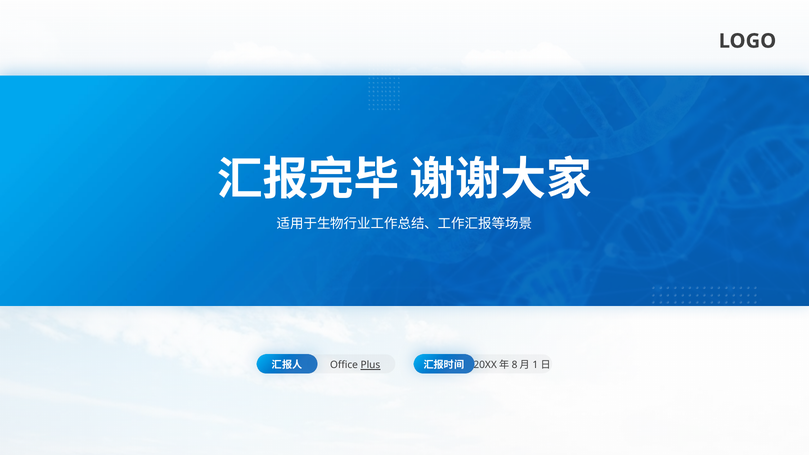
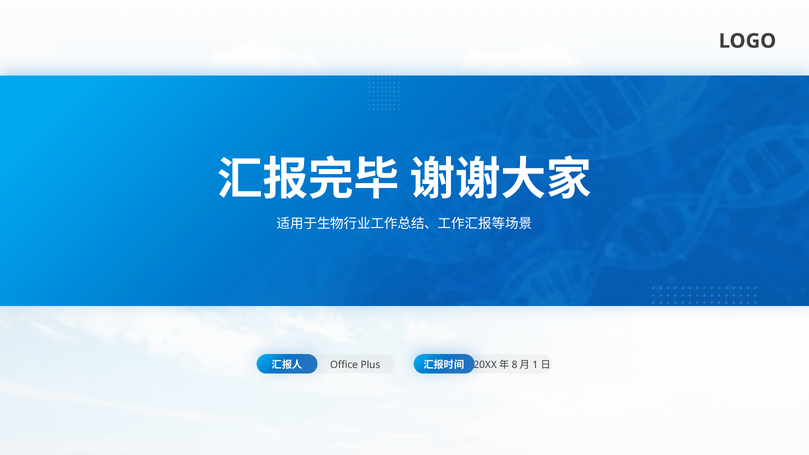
Plus underline: present -> none (370, 365)
